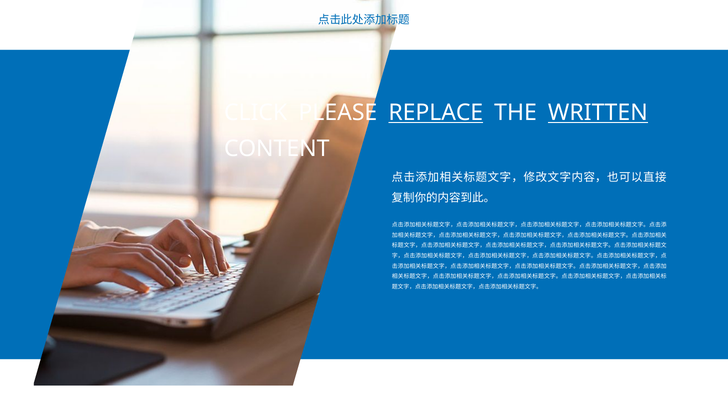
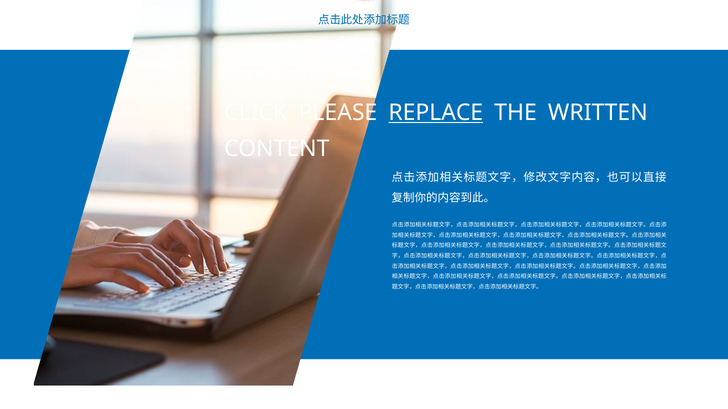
WRITTEN underline: present -> none (598, 113)
